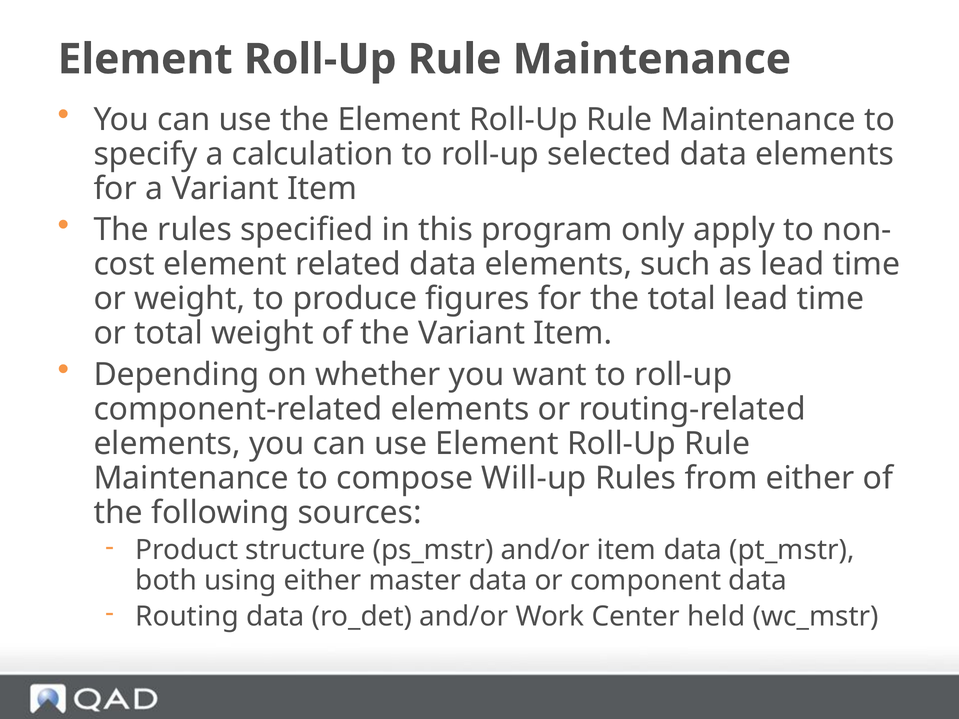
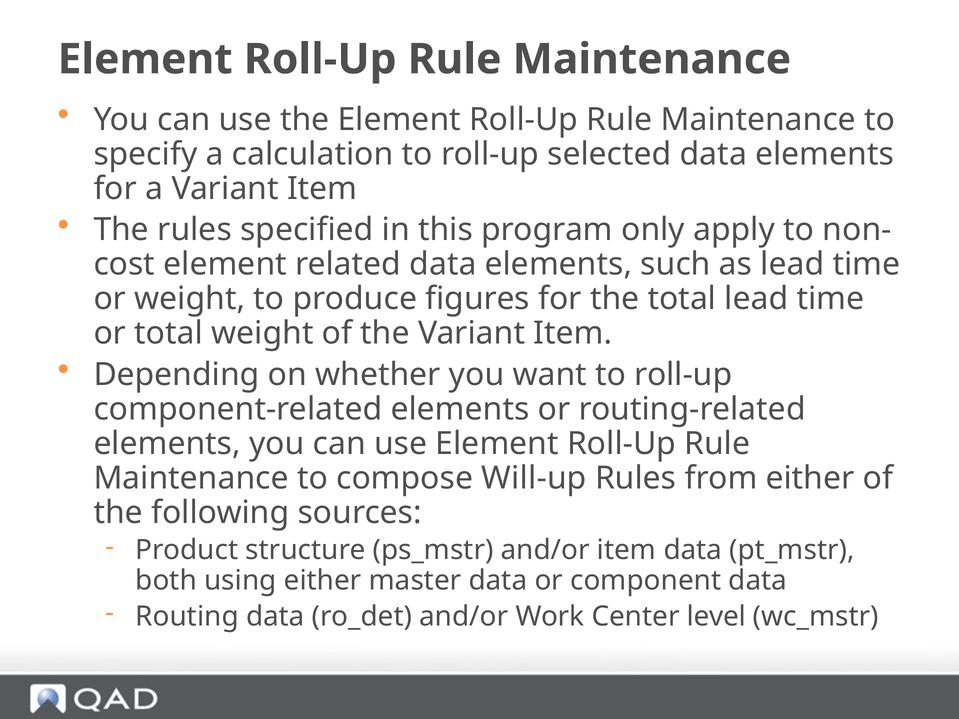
held: held -> level (716, 616)
